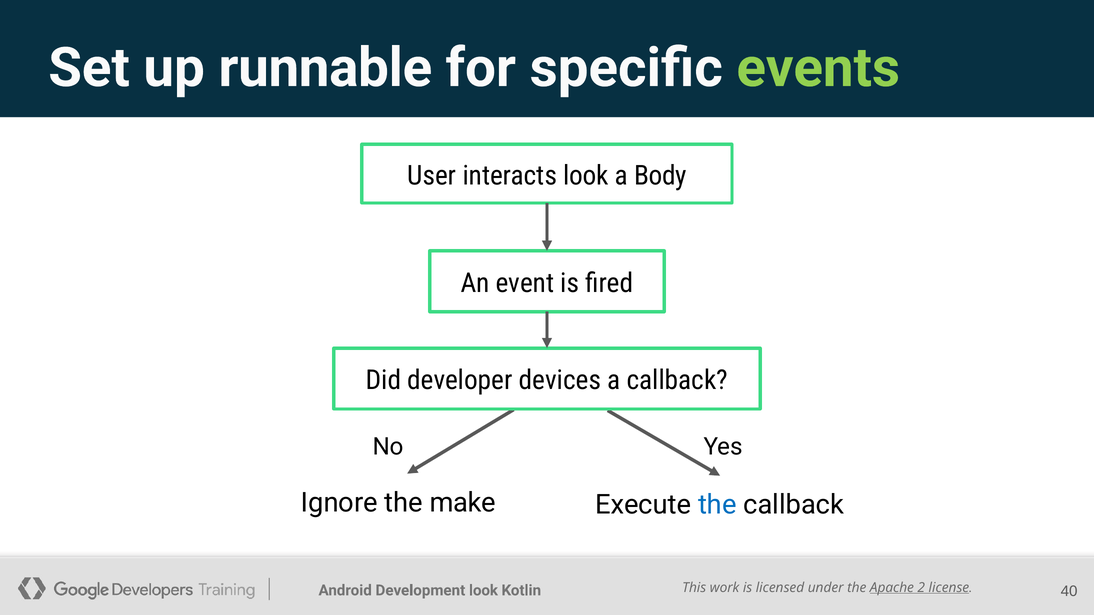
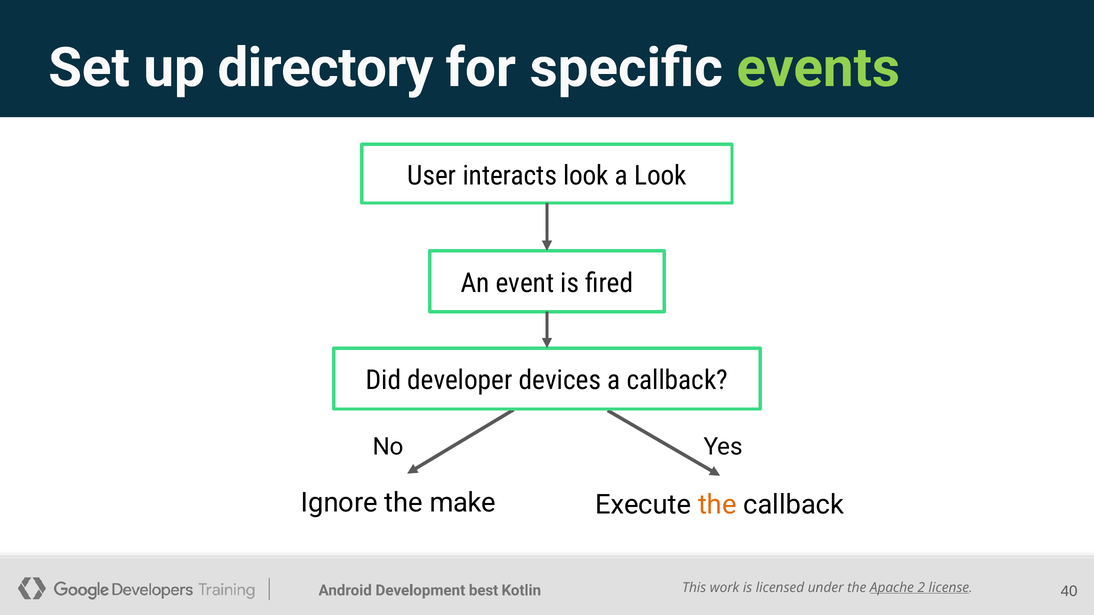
runnable: runnable -> directory (325, 68)
a Body: Body -> Look (660, 176)
the colour: blue -> orange (717, 505)
look: look -> best (484, 591)
